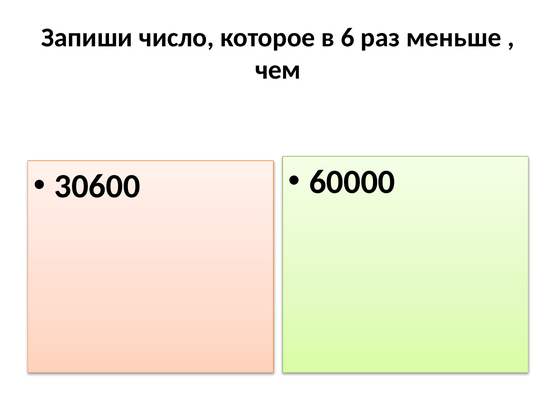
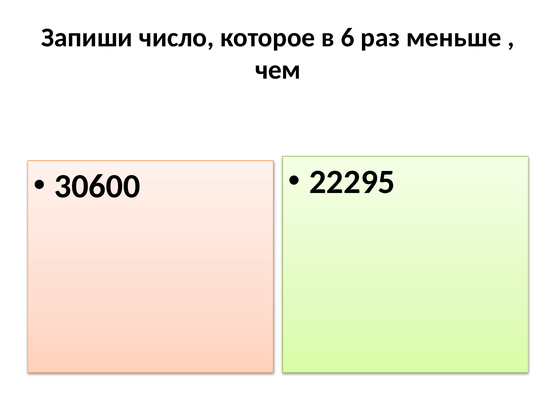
60000: 60000 -> 22295 (352, 182)
